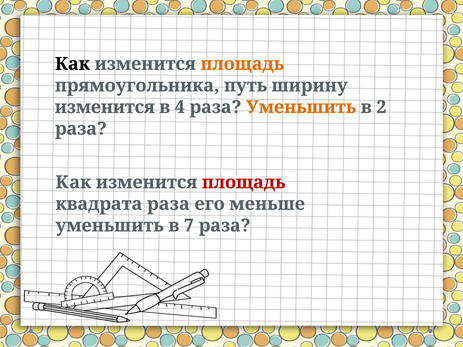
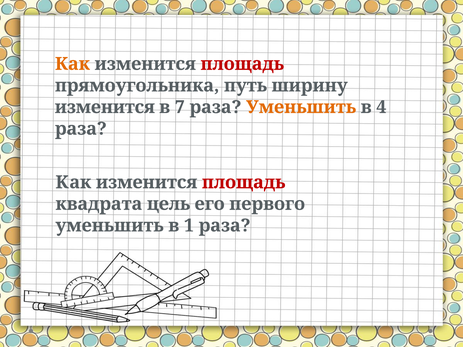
Как colour: black -> orange (72, 64)
площадь colour: orange -> red (242, 64)
4: 4 -> 7 (180, 107)
2: 2 -> 4 (381, 107)
квадрата раза: раза -> цель (169, 204)
меньше: меньше -> первого (267, 204)
7: 7 -> 1 (189, 226)
